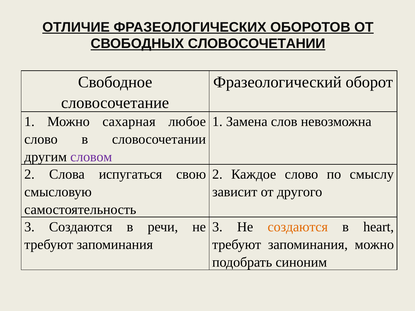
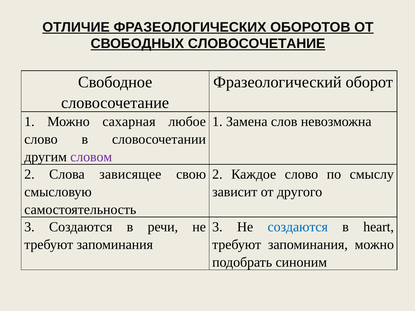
СВОБОДНЫХ СЛОВОСОЧЕТАНИИ: СЛОВОСОЧЕТАНИИ -> СЛОВОСОЧЕТАНИЕ (257, 44)
испугаться: испугаться -> зависящее (130, 175)
создаются colour: orange -> blue (298, 227)
